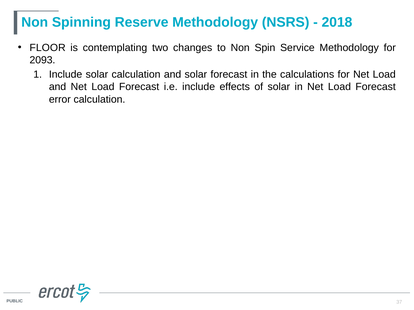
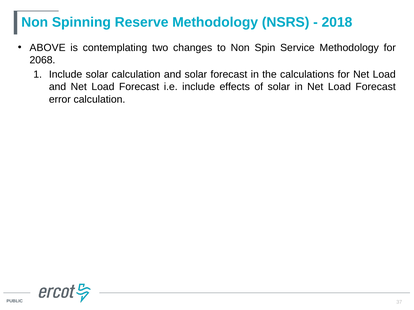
FLOOR: FLOOR -> ABOVE (48, 48)
2093: 2093 -> 2068 (42, 60)
